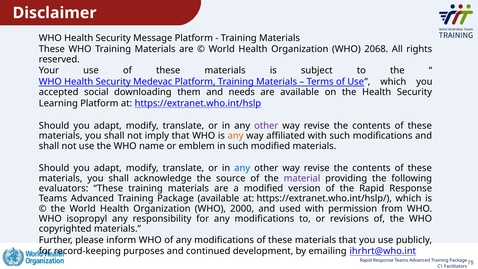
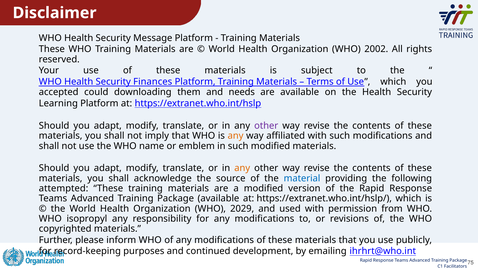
2068: 2068 -> 2002 (376, 49)
Medevac: Medevac -> Finances (153, 82)
social: social -> could (96, 92)
any colour: blue -> orange (242, 168)
material colour: purple -> blue (302, 178)
evaluators: evaluators -> attempted (64, 188)
2000: 2000 -> 2029 (242, 209)
